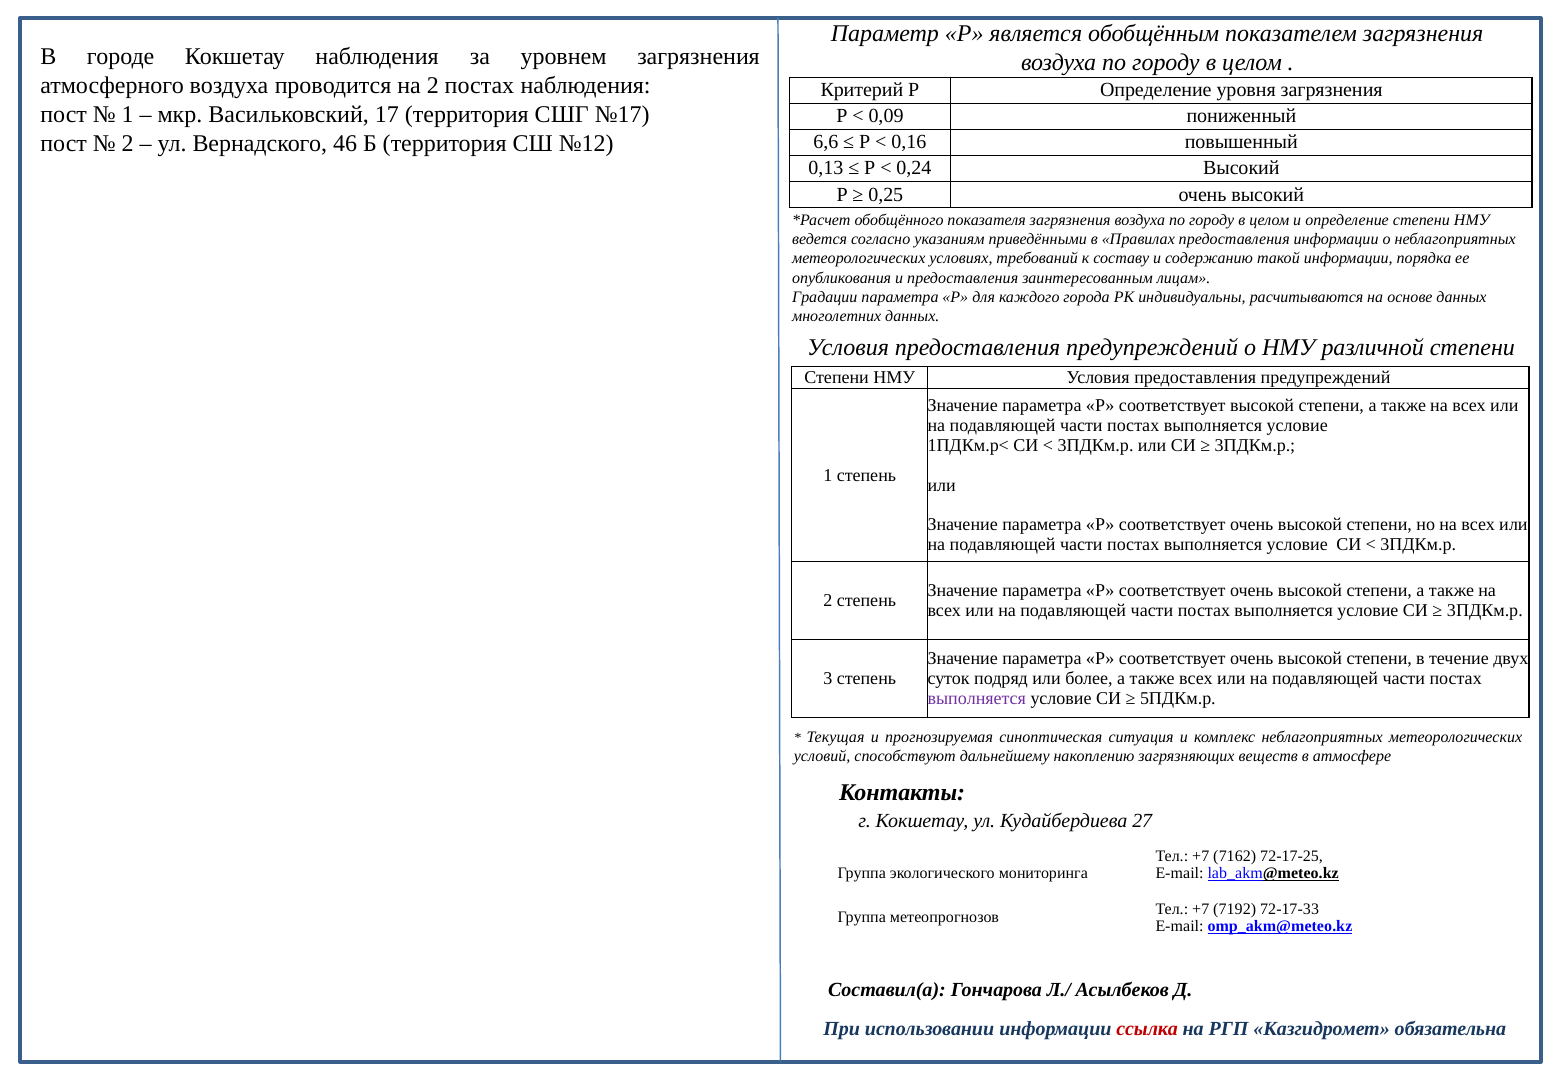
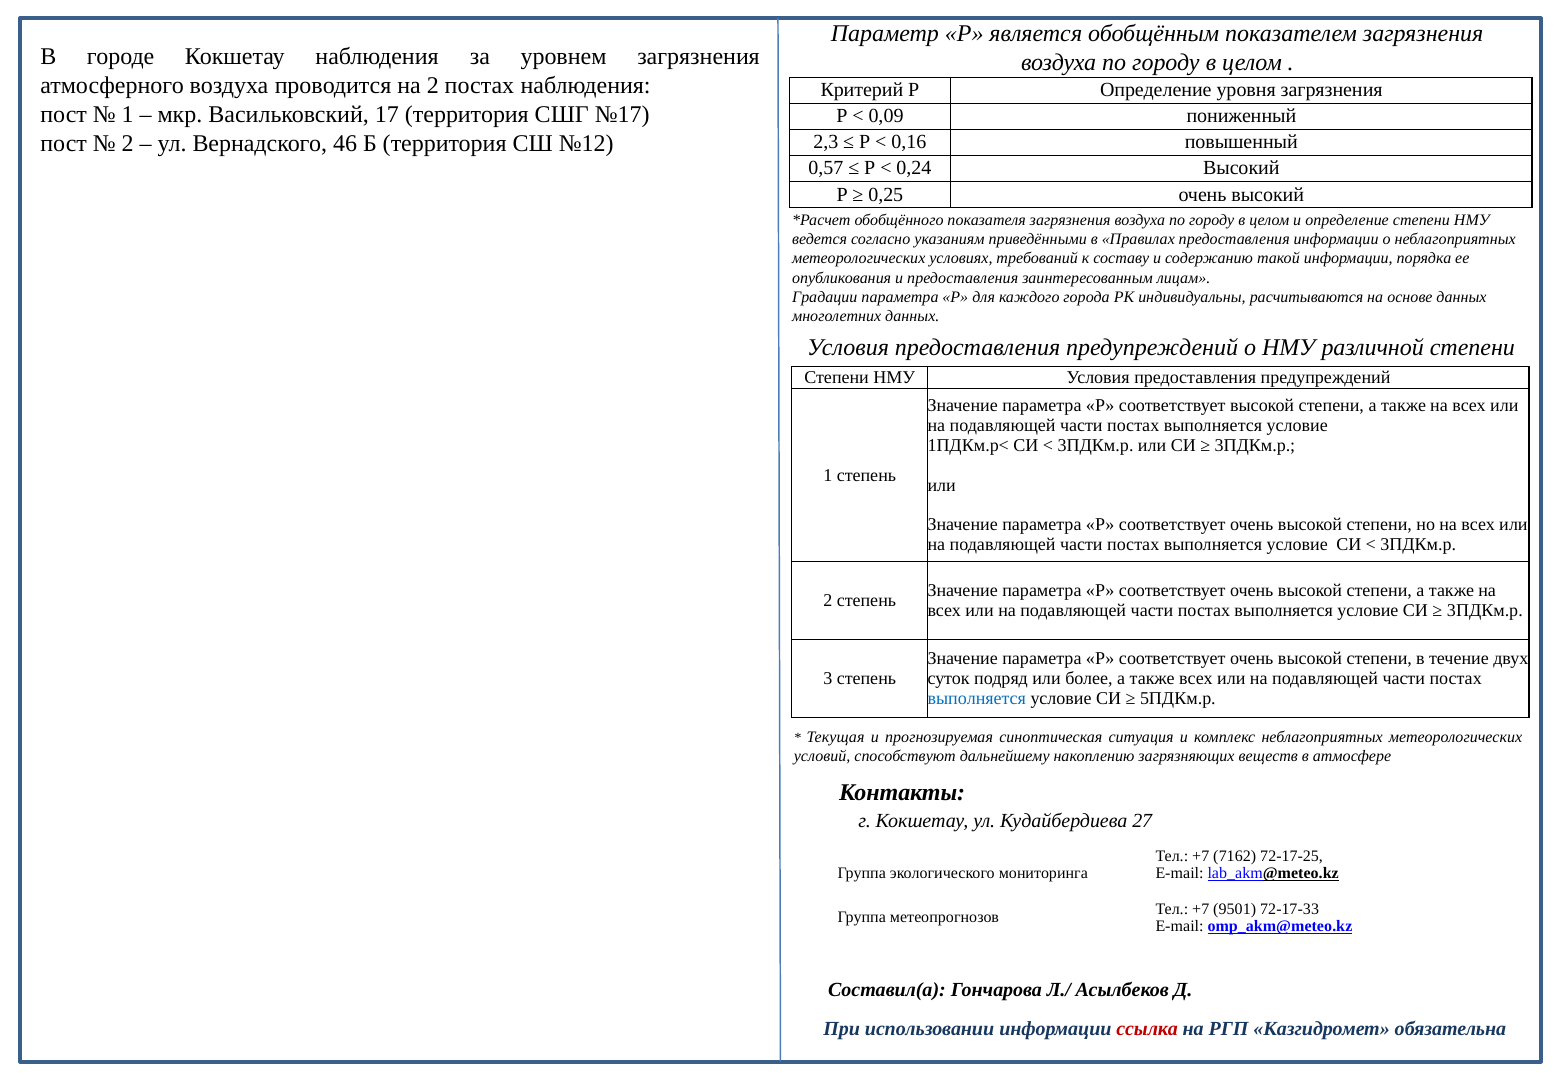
6,6: 6,6 -> 2,3 (826, 142)
0,13: 0,13 -> 0,57 (826, 168)
выполняется colour: purple -> blue (977, 699)
7192: 7192 -> 9501 (1235, 909)
